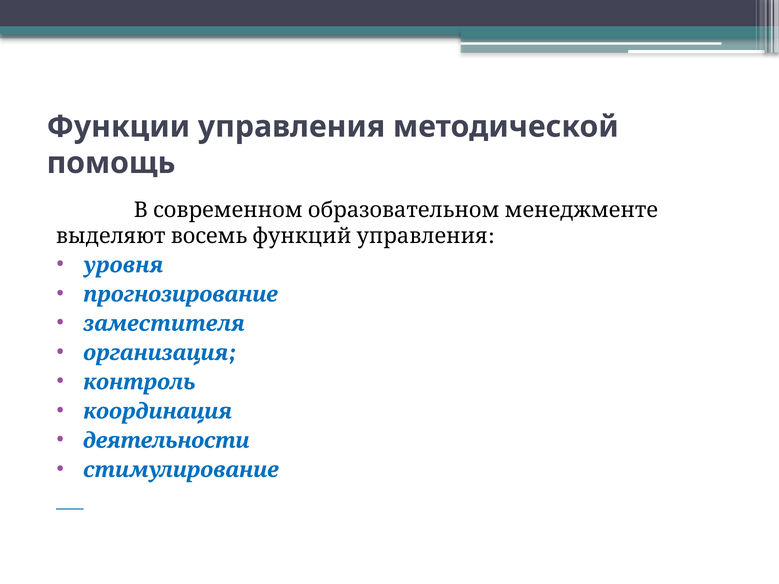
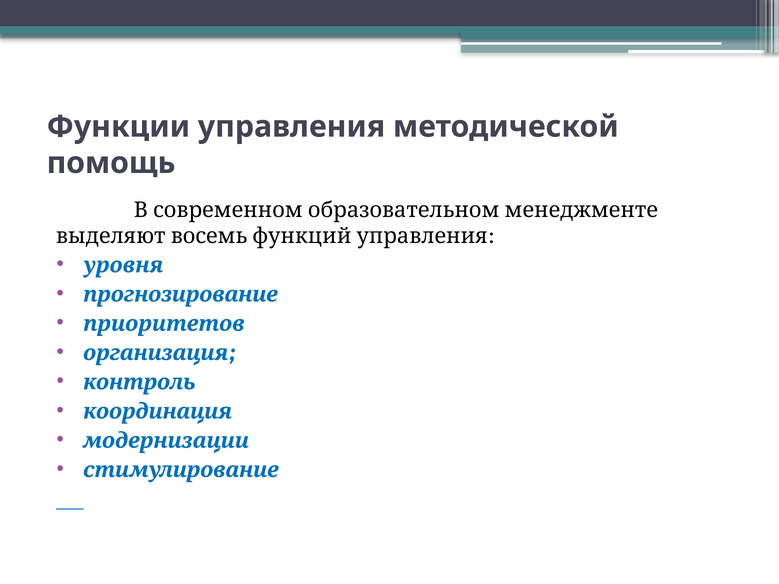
заместителя: заместителя -> приоритетов (164, 324)
деятельности: деятельности -> модернизации (166, 441)
